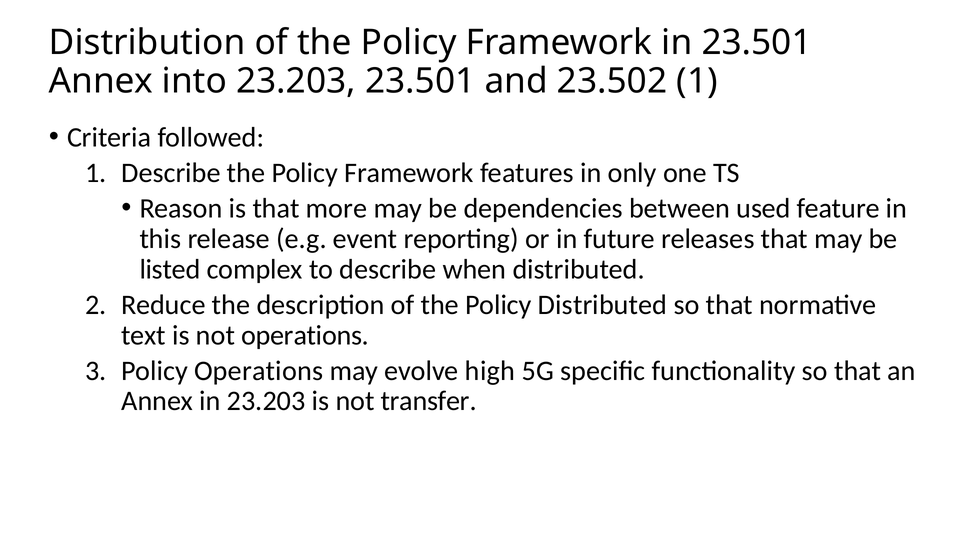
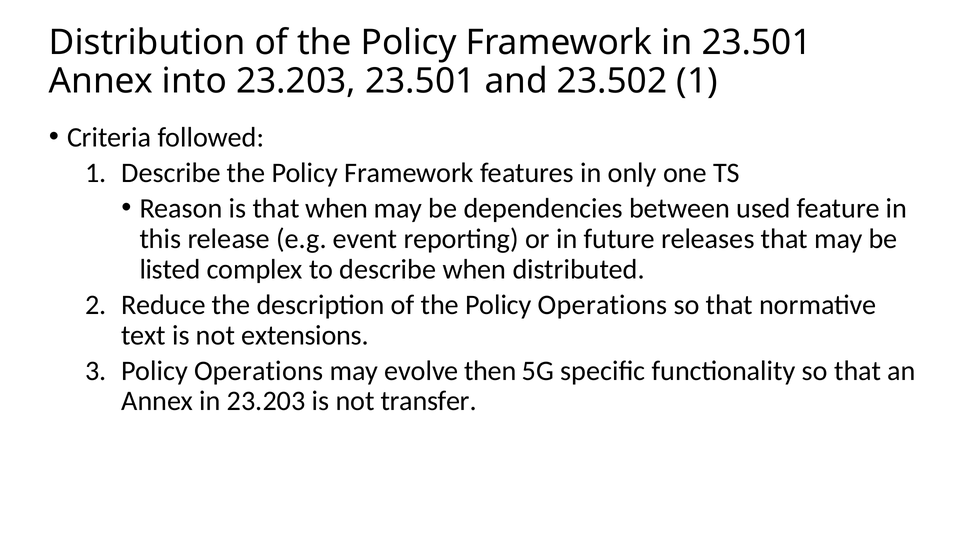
that more: more -> when (337, 208)
the Policy Distributed: Distributed -> Operations (603, 305)
not operations: operations -> extensions (305, 335)
high: high -> then (490, 371)
